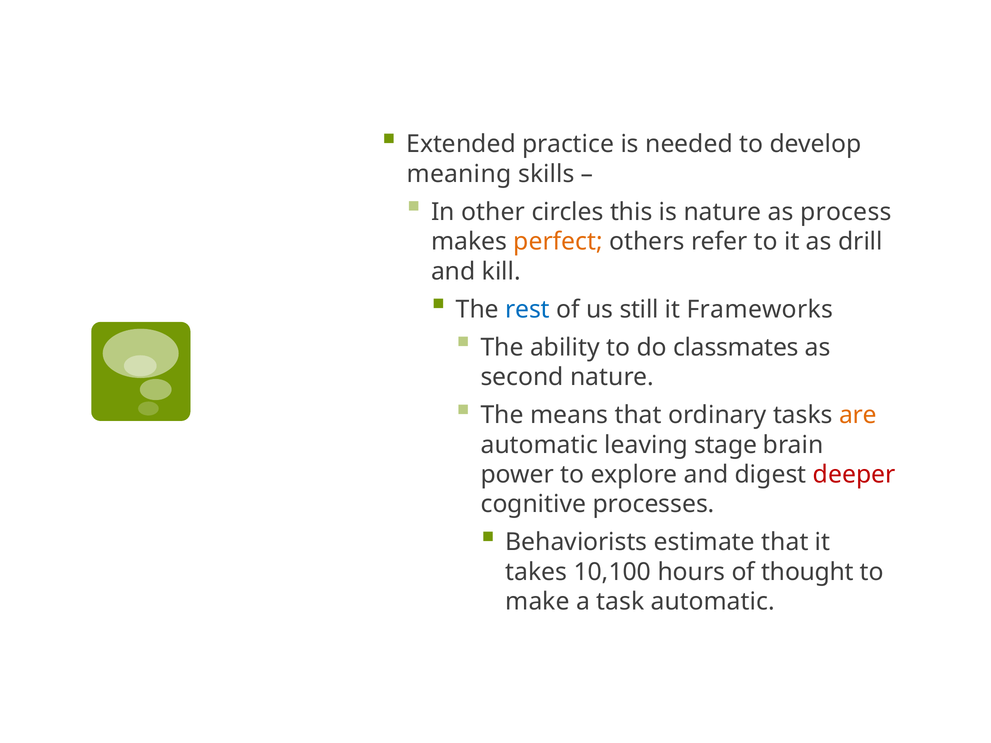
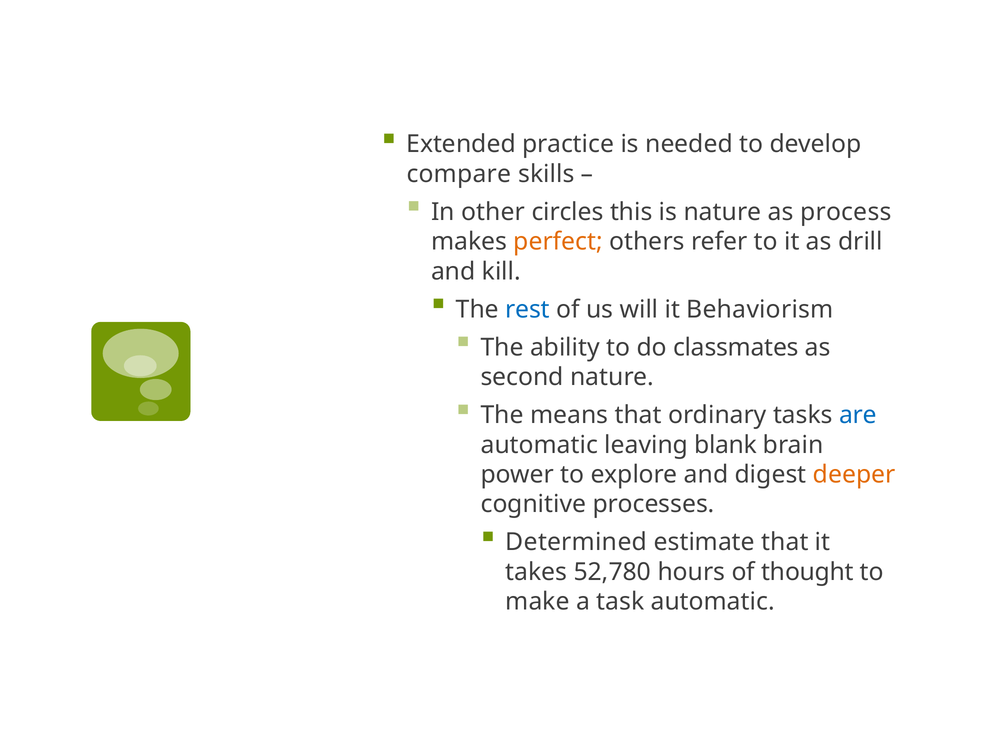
meaning: meaning -> compare (459, 174)
still: still -> will (639, 310)
Frameworks: Frameworks -> Behaviorism (760, 310)
are colour: orange -> blue (858, 415)
stage: stage -> blank (726, 445)
deeper colour: red -> orange (854, 475)
Behaviorists: Behaviorists -> Determined (576, 542)
10,100: 10,100 -> 52,780 (612, 572)
